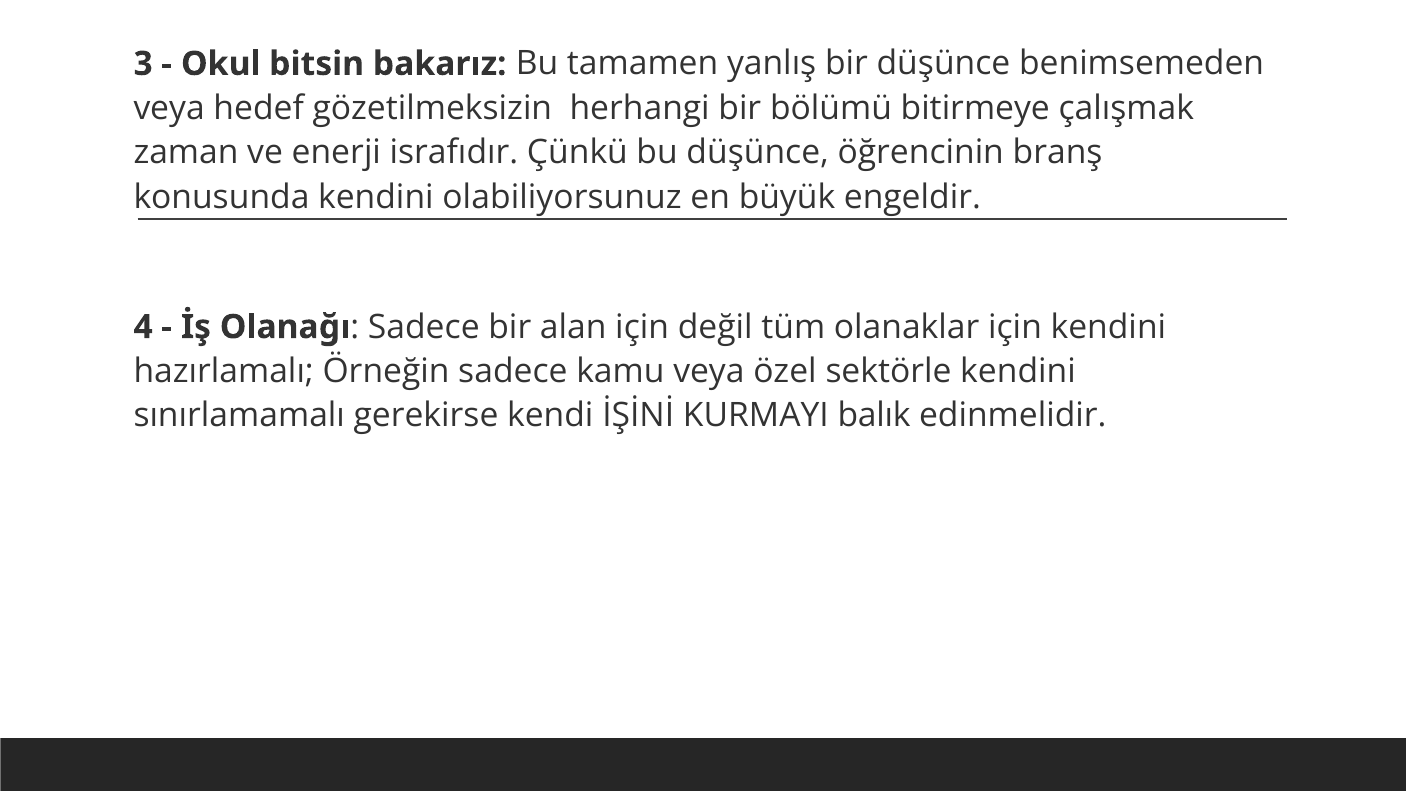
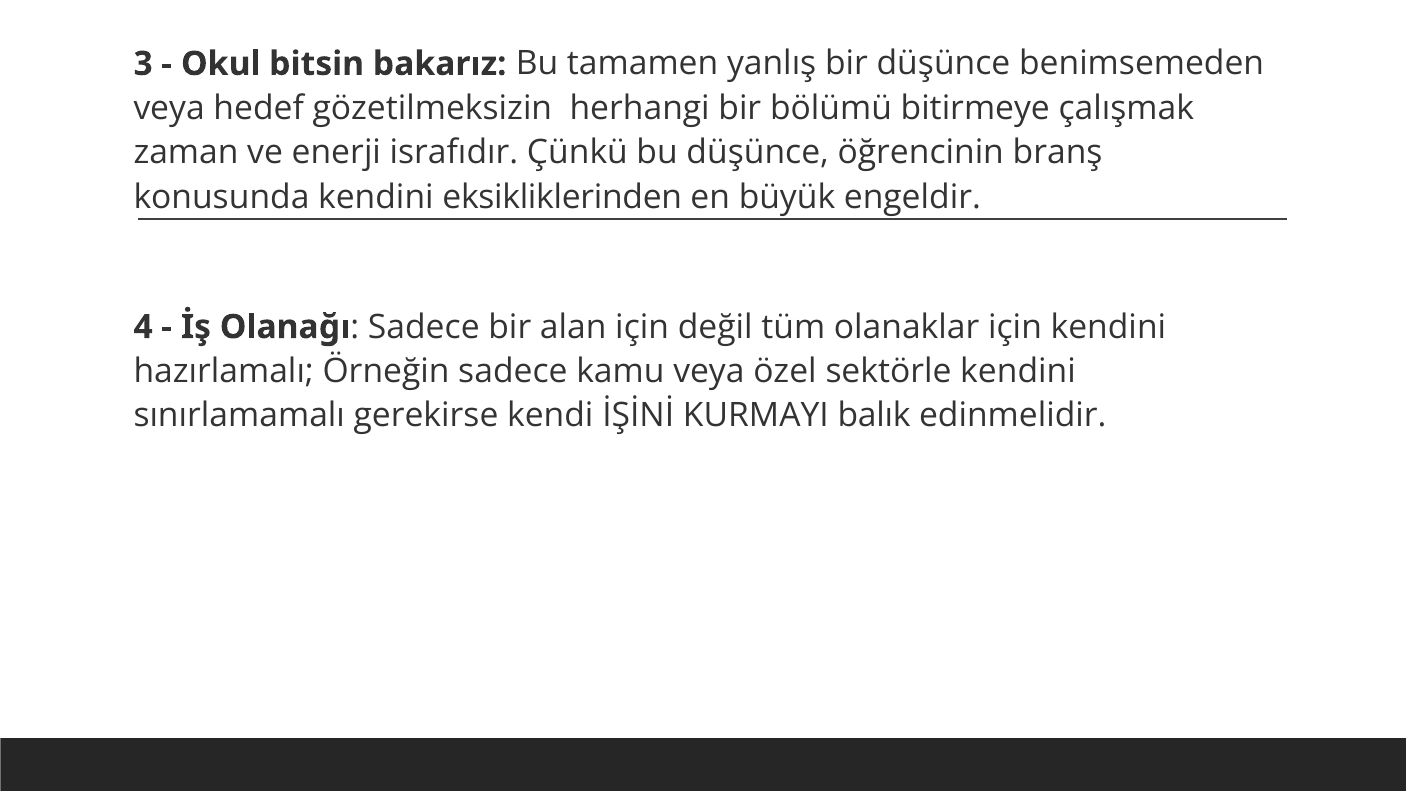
olabiliyorsunuz: olabiliyorsunuz -> eksikliklerinden (562, 197)
